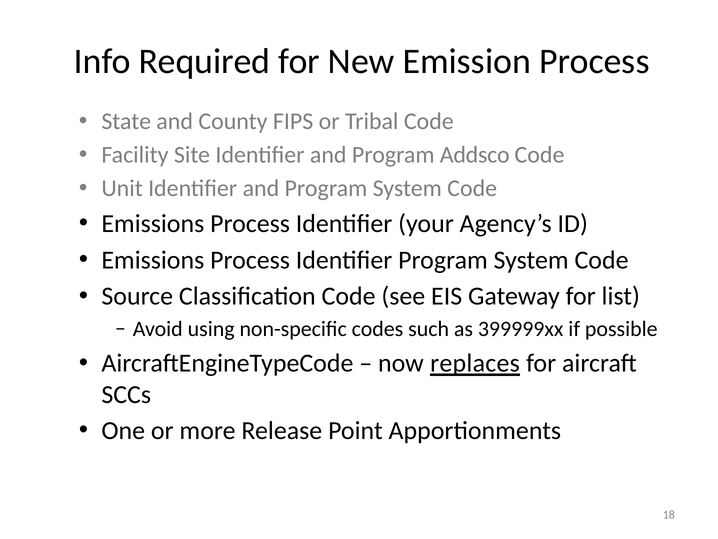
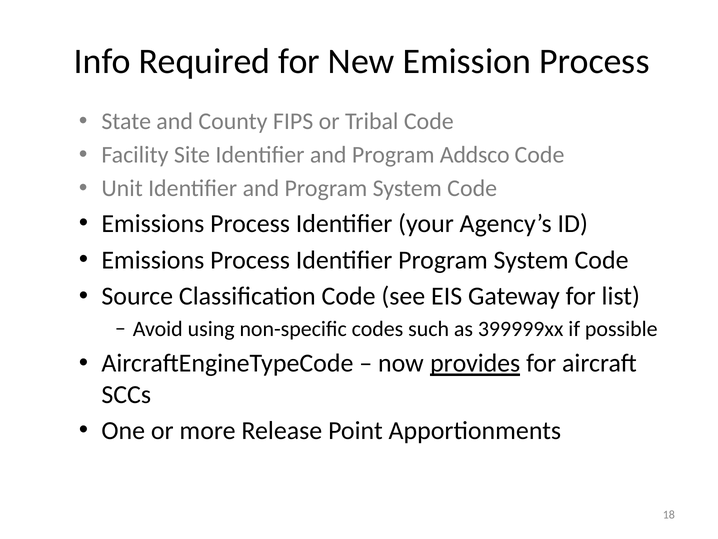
replaces: replaces -> provides (475, 363)
